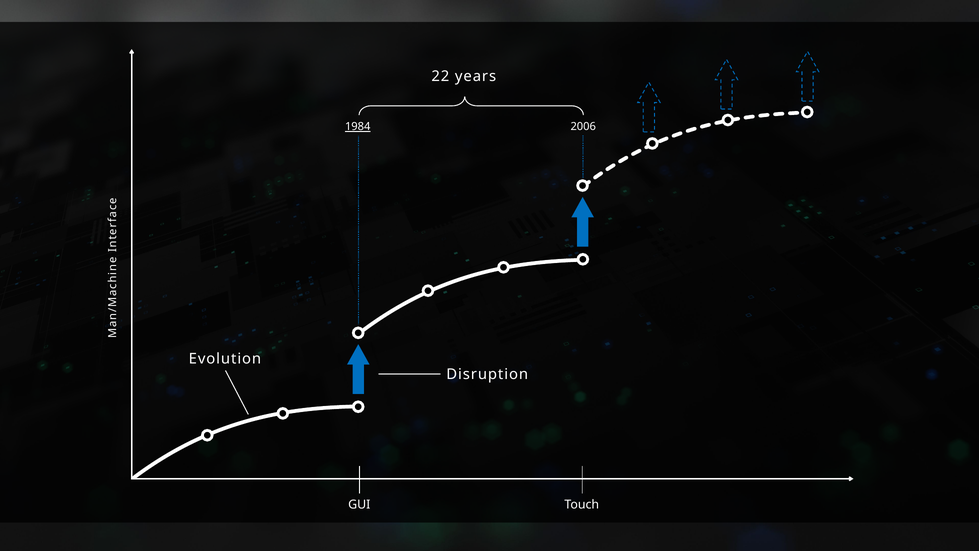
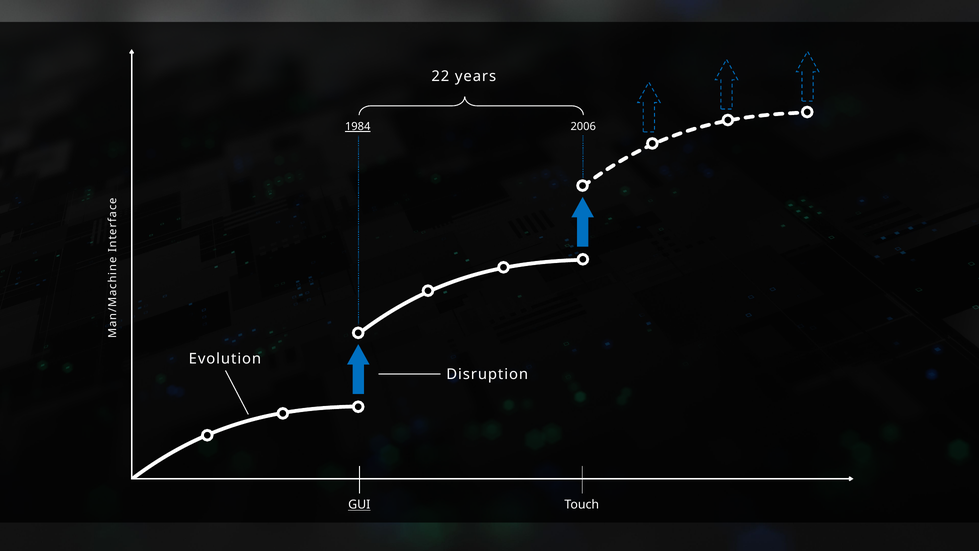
GUI underline: none -> present (359, 505)
